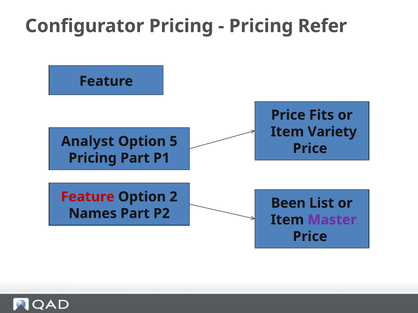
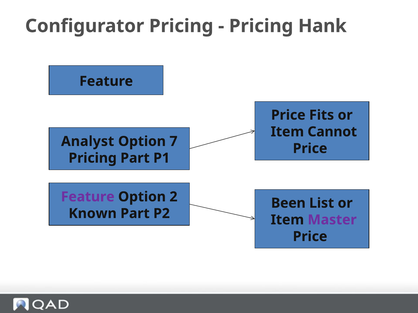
Refer: Refer -> Hank (322, 26)
Variety: Variety -> Cannot (332, 132)
5: 5 -> 7 (173, 142)
Feature colour: red -> purple (88, 197)
Names: Names -> Known (93, 214)
